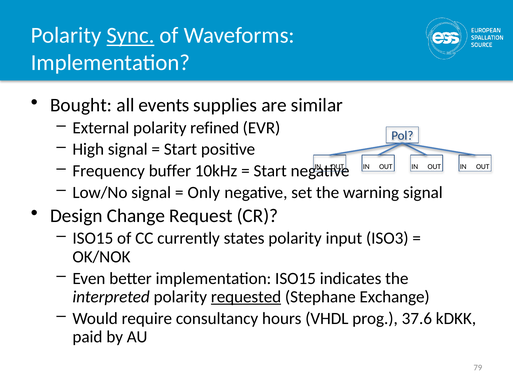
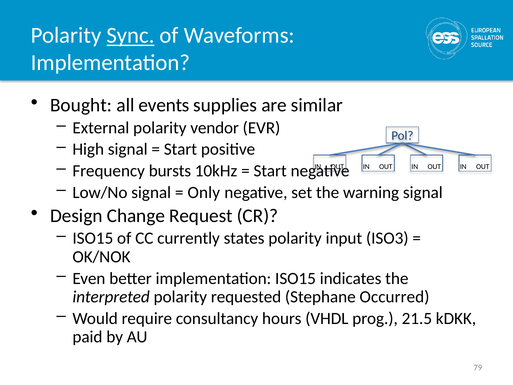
refined: refined -> vendor (215, 128)
buffer: buffer -> bursts (170, 171)
requested underline: present -> none (246, 297)
Exchange: Exchange -> Occurred (395, 297)
37.6: 37.6 -> 21.5 (417, 318)
